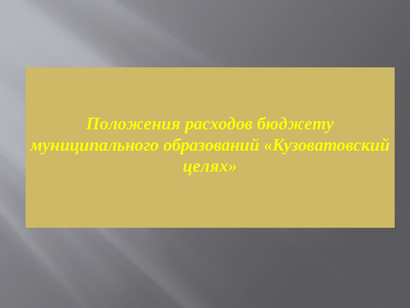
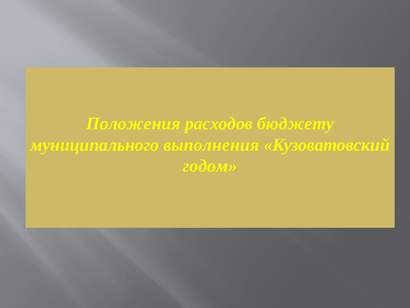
образований: образований -> выполнения (211, 145)
целях: целях -> годом (210, 166)
